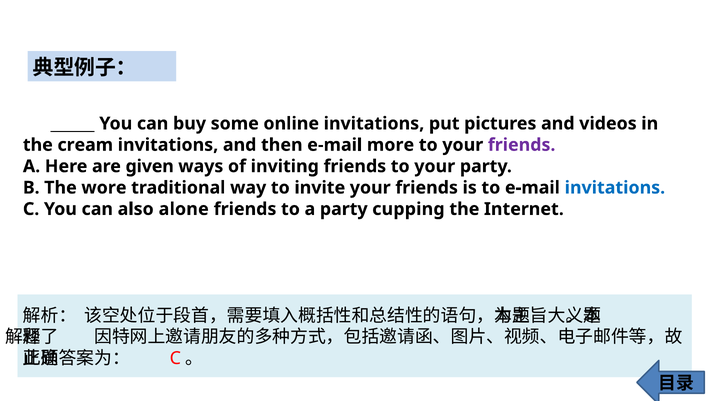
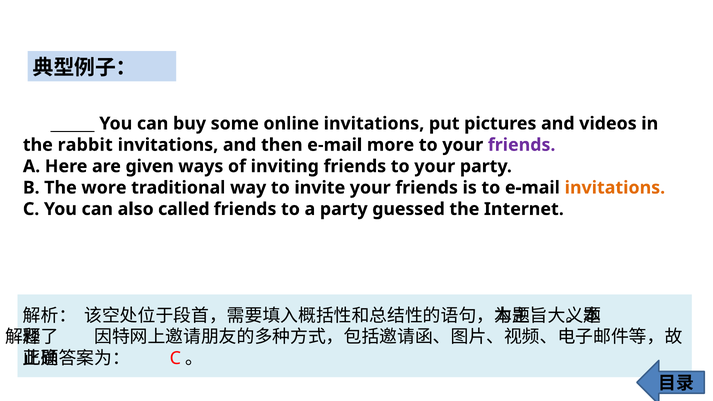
cream: cream -> rabbit (85, 145)
invitations colour: blue -> orange (615, 188)
alone: alone -> called (184, 209)
cupping: cupping -> guessed (409, 209)
